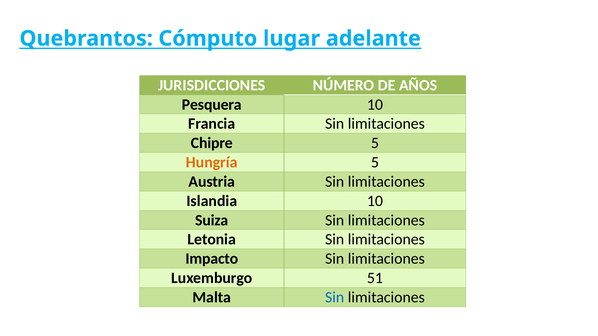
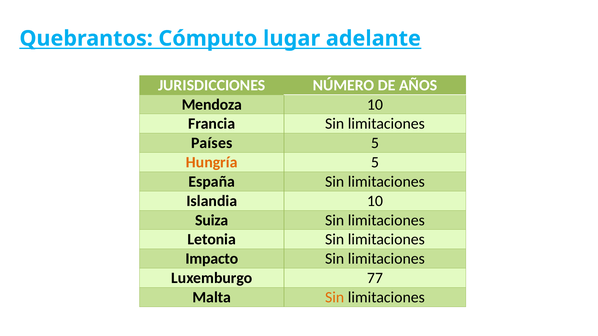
Pesquera: Pesquera -> Mendoza (212, 105)
Chipre: Chipre -> Países (212, 143)
Austria: Austria -> España (212, 182)
51: 51 -> 77 (375, 278)
Sin colour: blue -> orange (335, 298)
